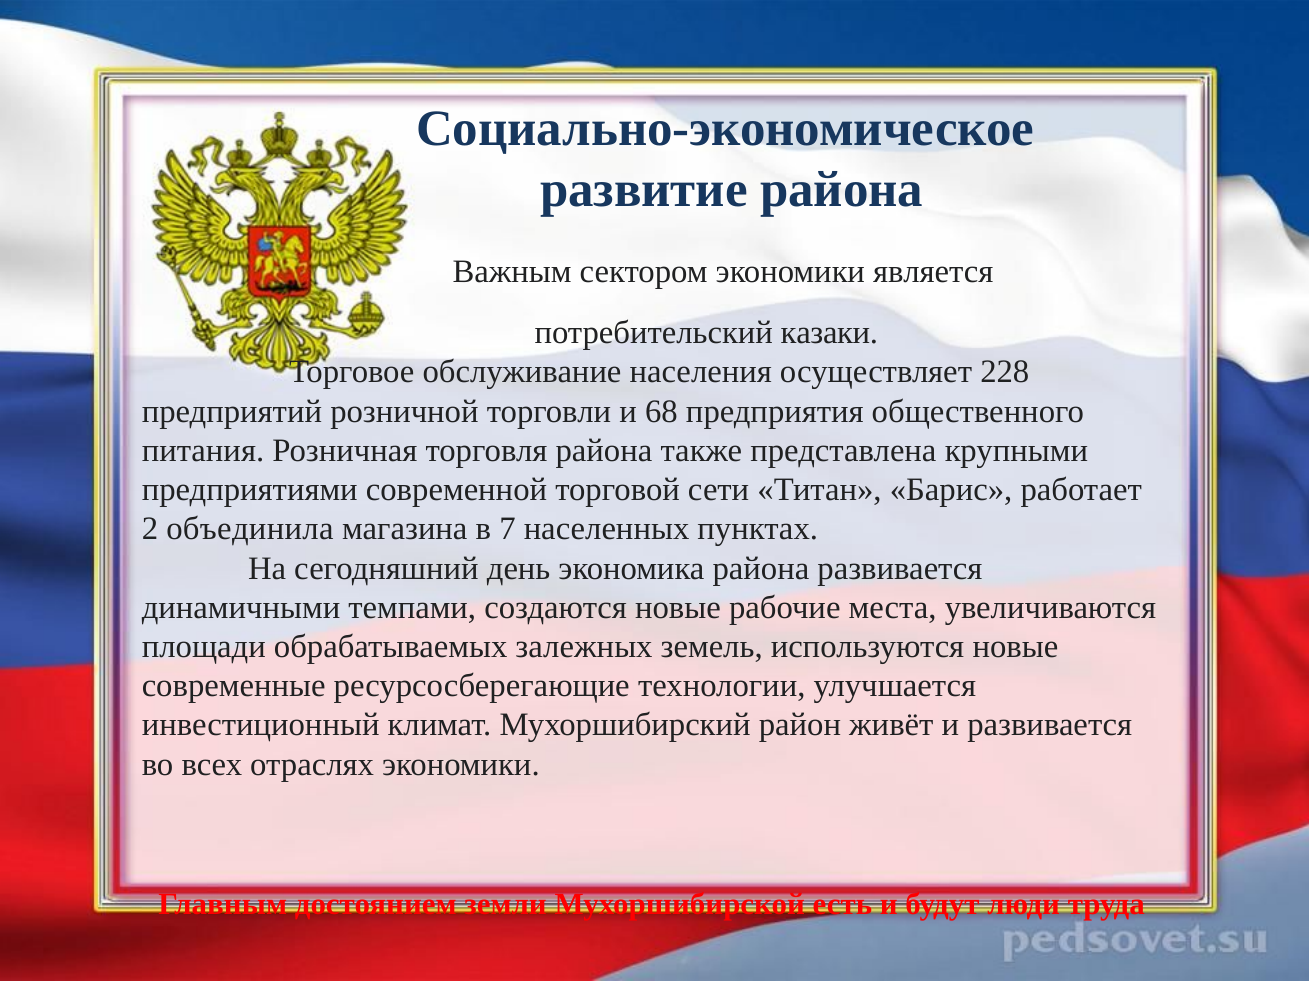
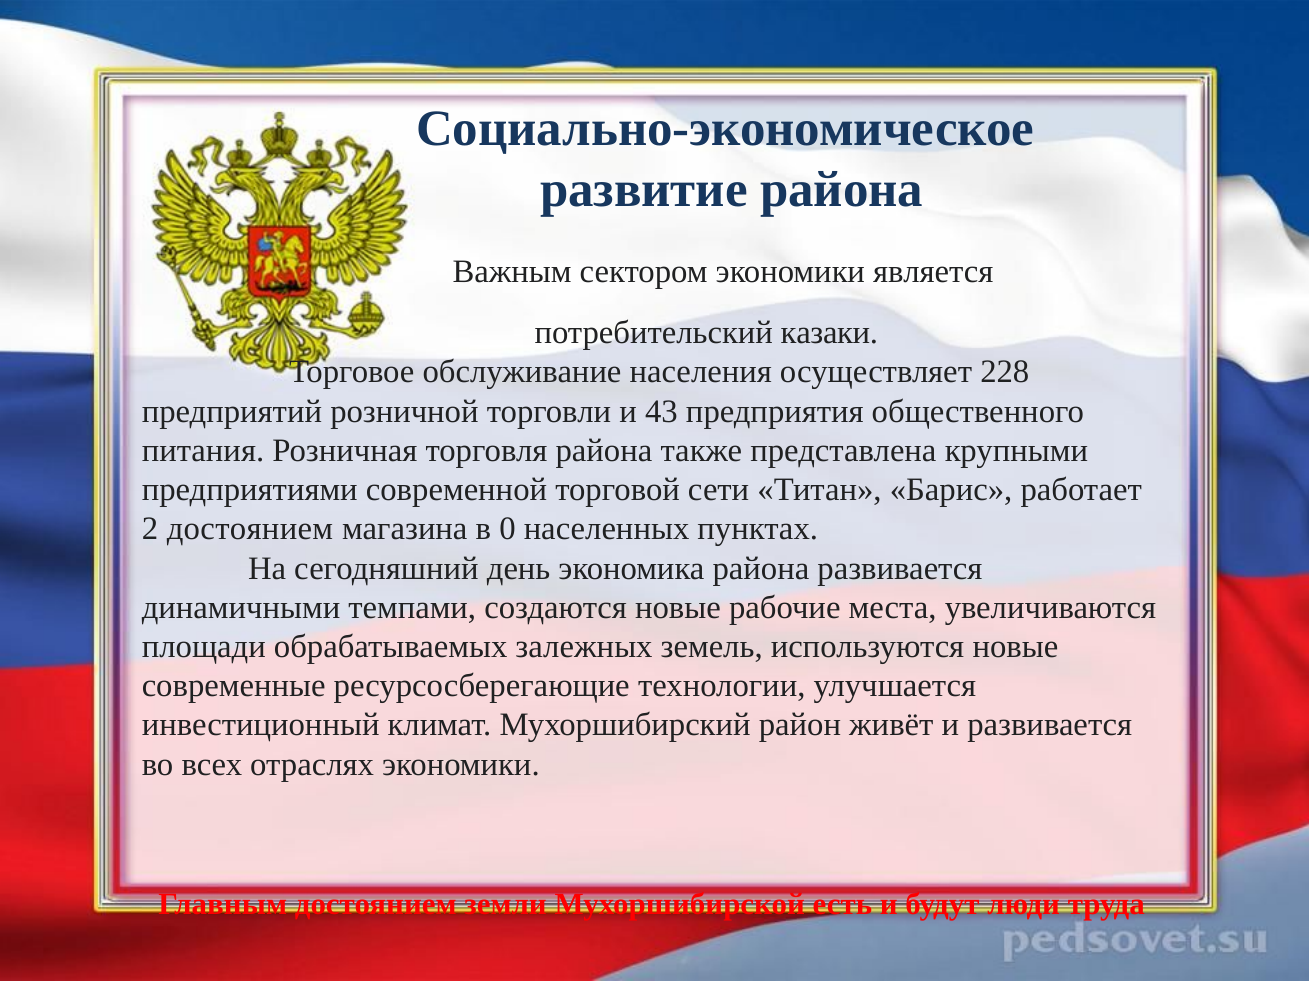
68: 68 -> 43 (661, 412)
2 объединила: объединила -> достоянием (250, 529)
7: 7 -> 0 (508, 529)
